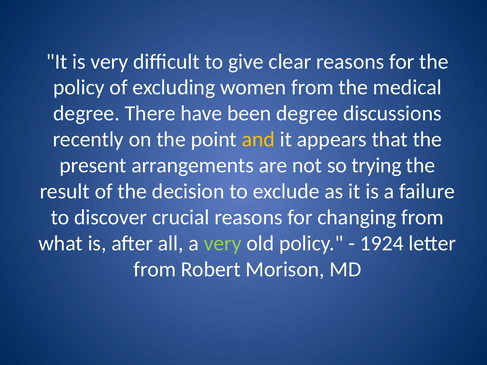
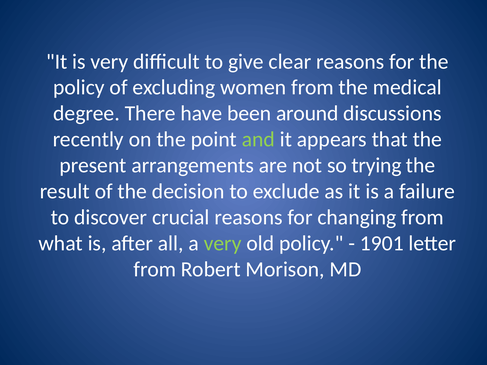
been degree: degree -> around (307, 114)
and colour: yellow -> light green (258, 140)
1924: 1924 -> 1901 (382, 243)
